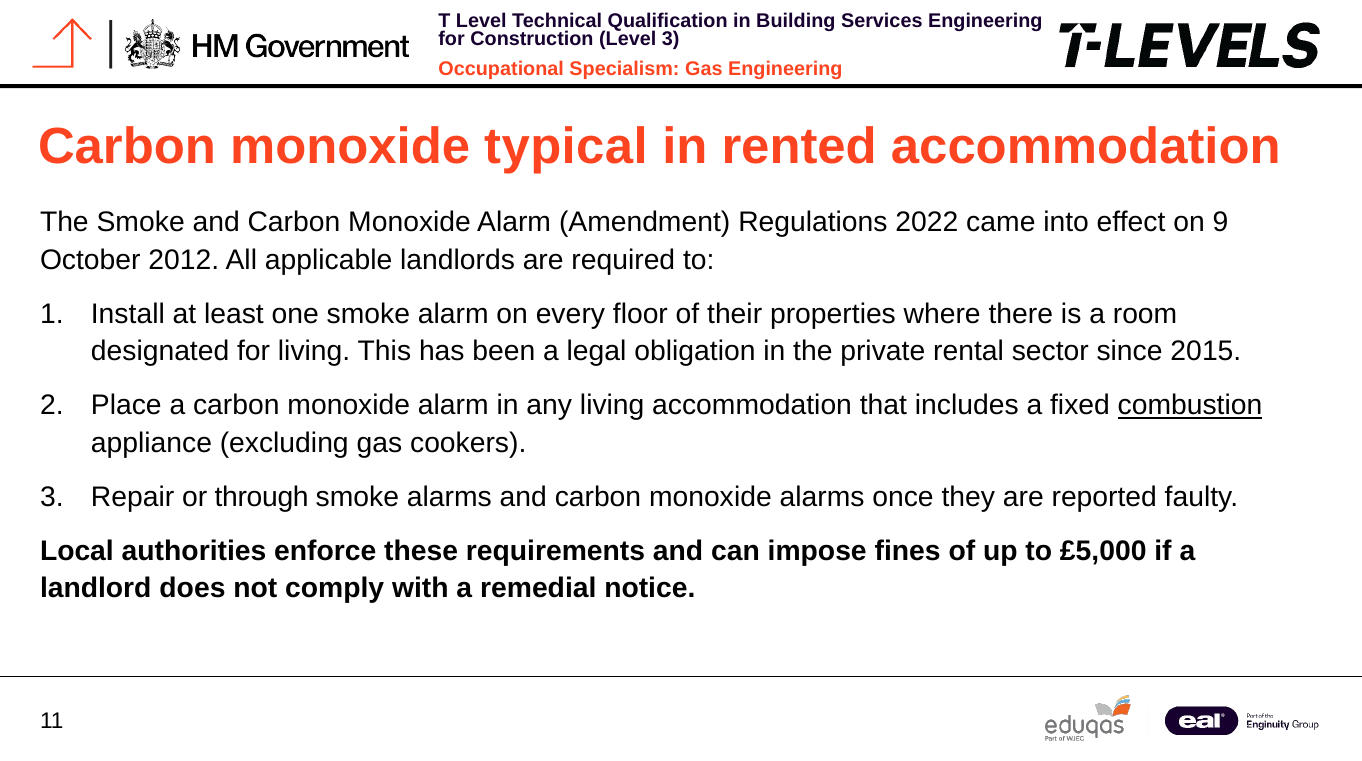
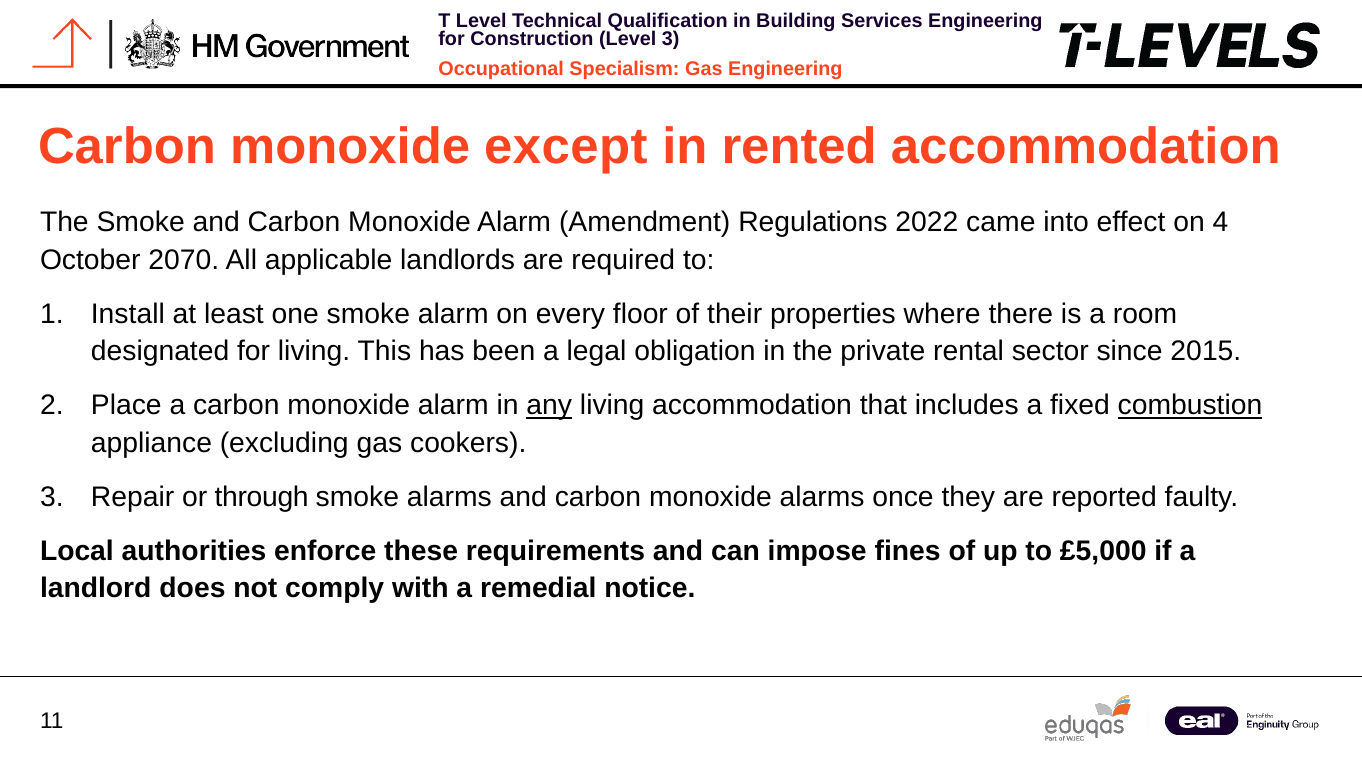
typical: typical -> except (566, 147)
9: 9 -> 4 (1220, 223)
2012: 2012 -> 2070 (184, 260)
any underline: none -> present (549, 406)
